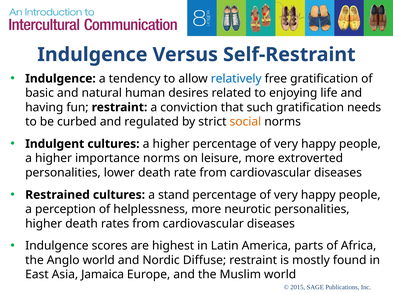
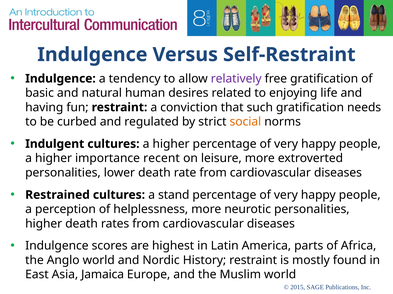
relatively colour: blue -> purple (236, 79)
importance norms: norms -> recent (162, 159)
Diffuse: Diffuse -> History (205, 261)
